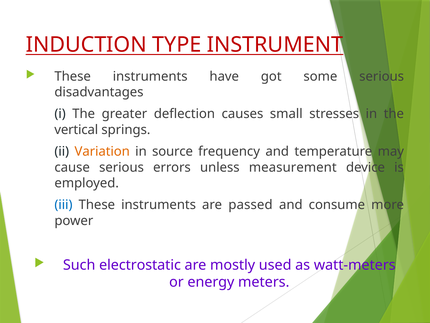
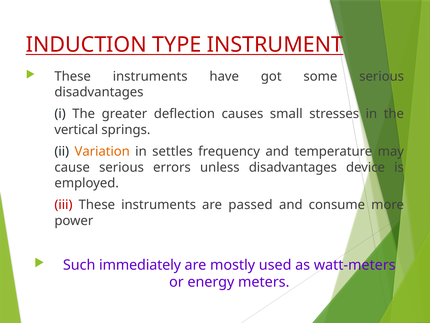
source: source -> settles (172, 151)
unless measurement: measurement -> disadvantages (293, 167)
iii colour: blue -> red (63, 205)
electrostatic: electrostatic -> immediately (140, 265)
